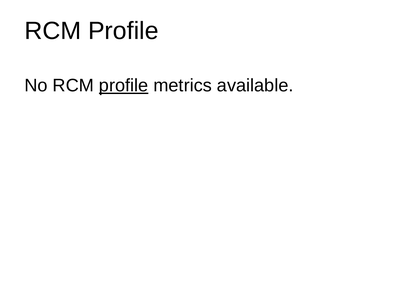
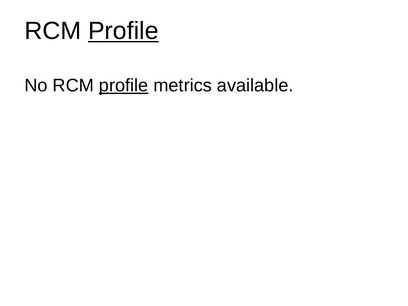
Profile underline: none -> present (123, 31)
